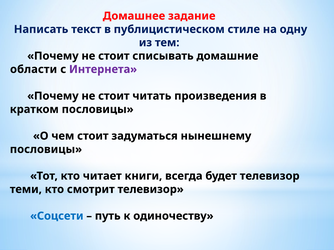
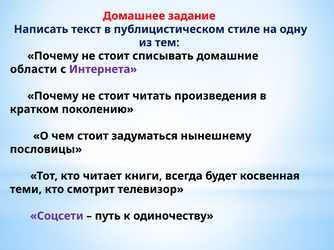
кратком пословицы: пословицы -> поколению (98, 110)
будет телевизор: телевизор -> косвенная (270, 176)
Соцсети colour: blue -> purple (57, 216)
